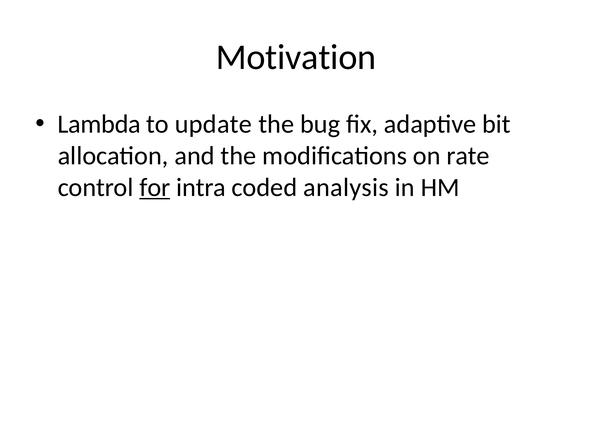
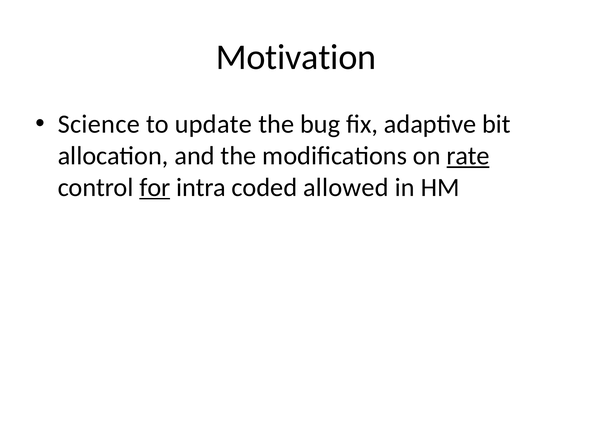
Lambda: Lambda -> Science (99, 124)
rate underline: none -> present (468, 156)
analysis: analysis -> allowed (346, 187)
